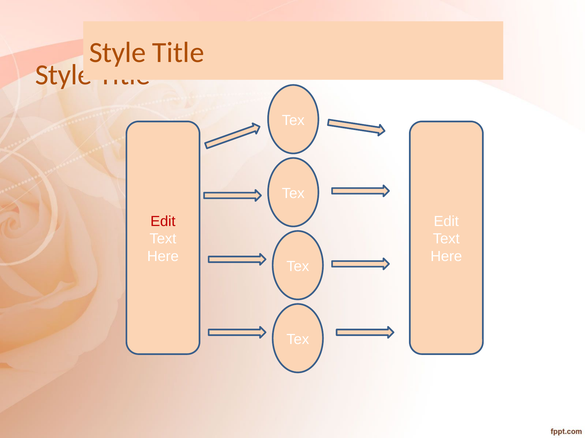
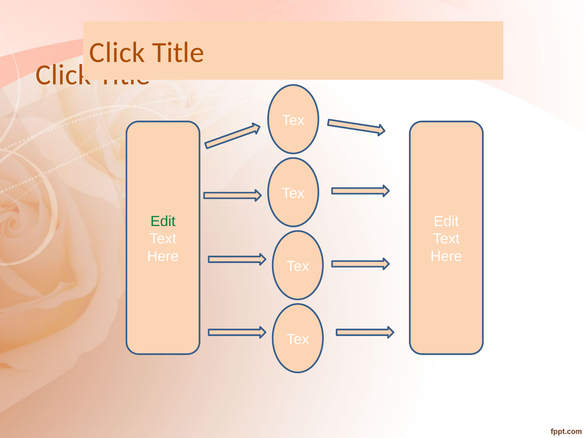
Style: Style -> Click (117, 53)
Style: Style -> Click (63, 75)
Edit colour: red -> green (163, 222)
